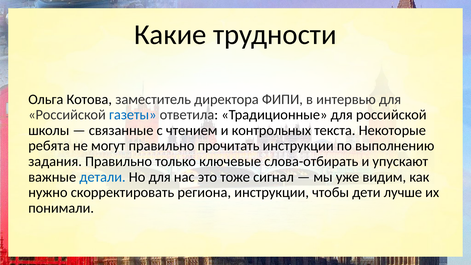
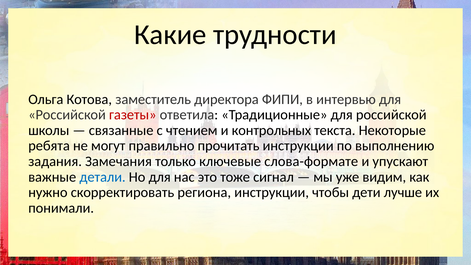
газеты colour: blue -> red (133, 115)
задания Правильно: Правильно -> Замечания (119, 161)
слова-отбирать: слова-отбирать -> слова-формате (311, 161)
